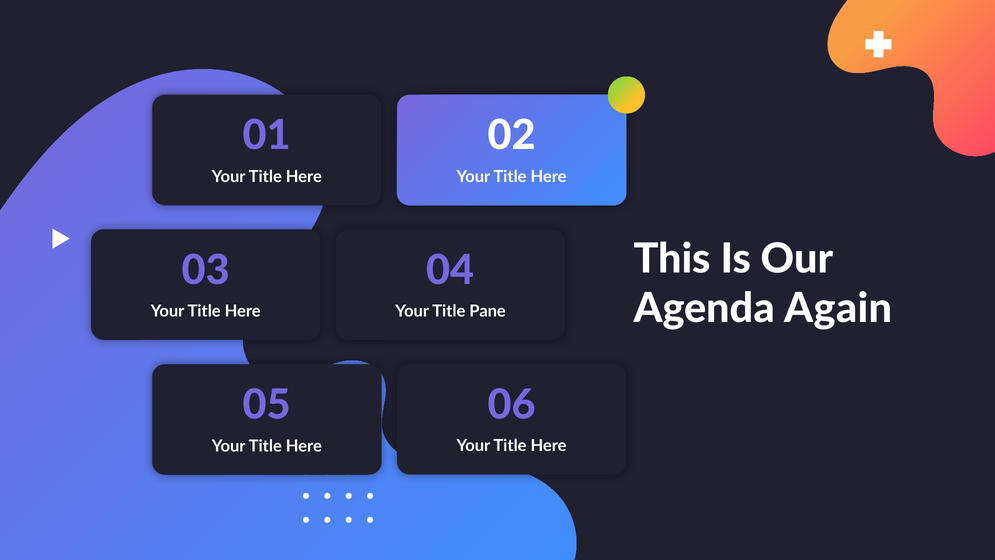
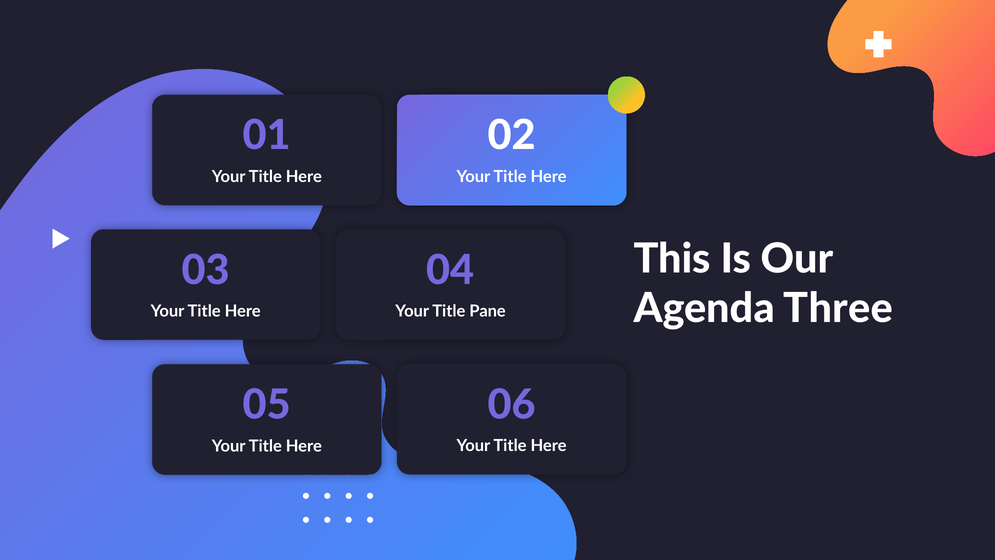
Again: Again -> Three (838, 309)
